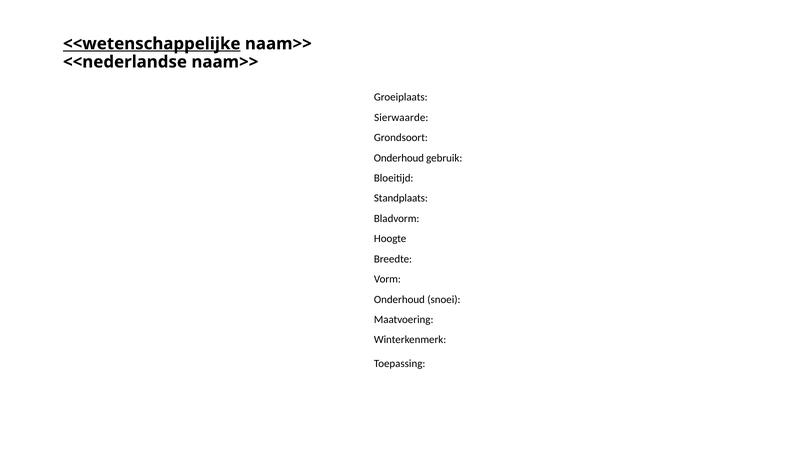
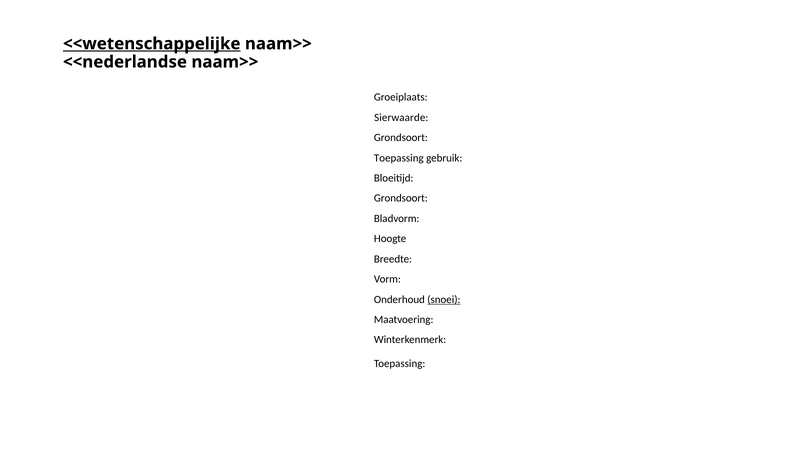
Onderhoud: Onderhoud -> Toepassing (399, 158)
Standplaats: Standplaats -> Grondsoort (401, 198)
snoei underline: none -> present (444, 299)
